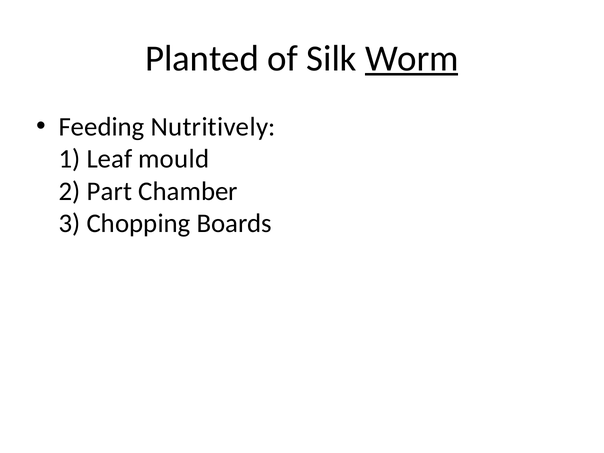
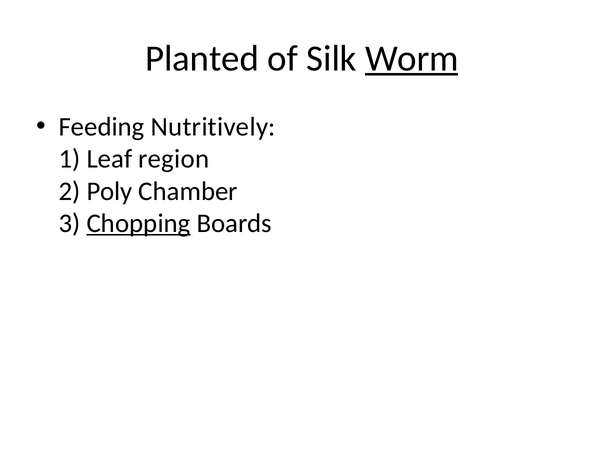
mould: mould -> region (174, 159)
Part: Part -> Poly (110, 191)
Chopping underline: none -> present (139, 223)
